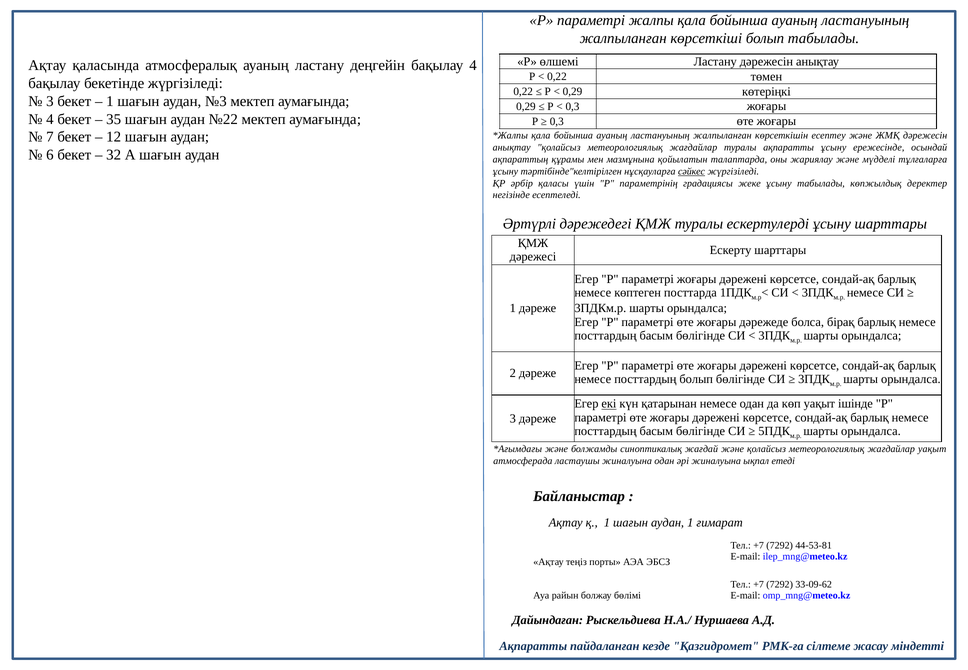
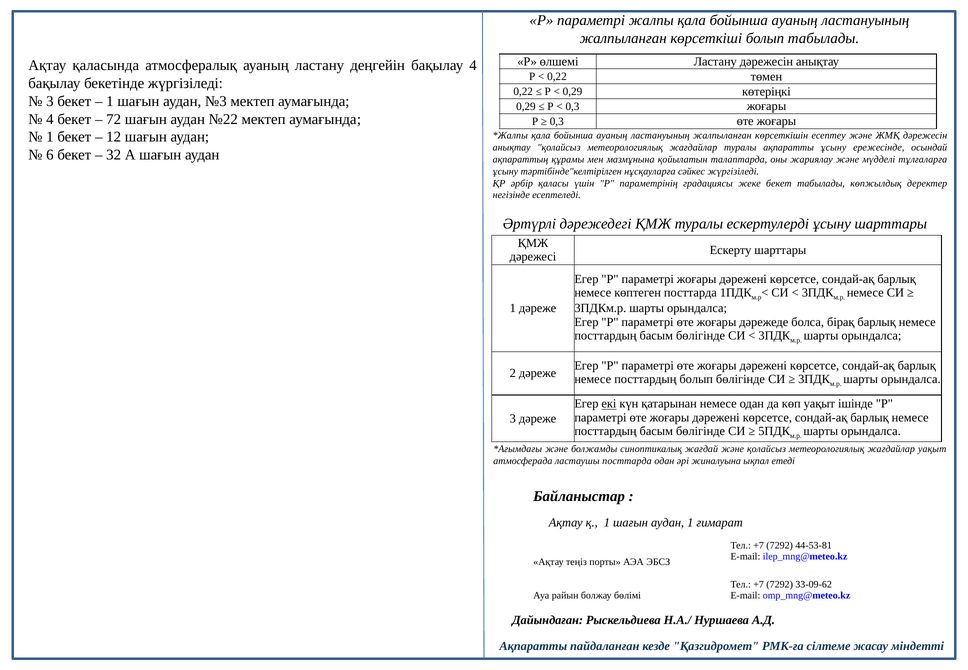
35: 35 -> 72 (114, 119)
7: 7 -> 1 (50, 137)
сәйкес underline: present -> none (692, 171)
жеке ұсыну: ұсыну -> бекет (779, 183)
ластаушы жиналуына: жиналуына -> посттарда (627, 461)
